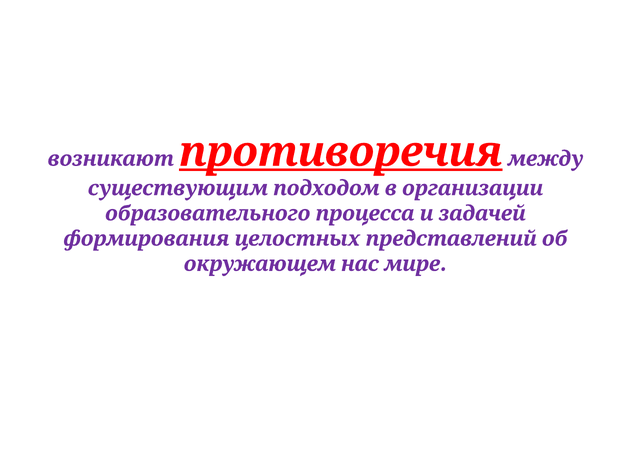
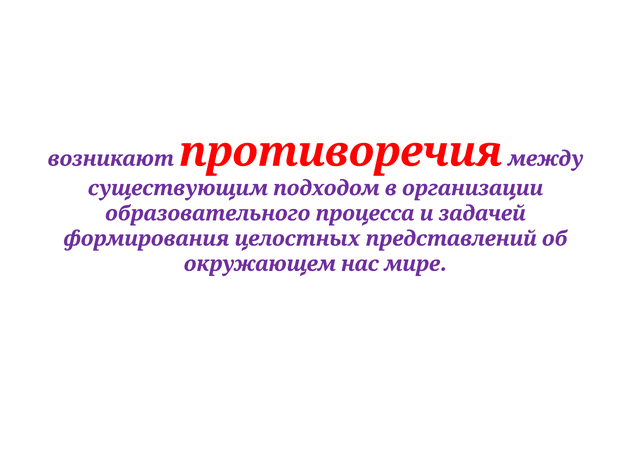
противоречия underline: present -> none (341, 152)
